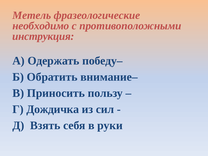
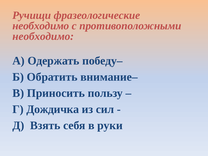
Метель: Метель -> Ручищи (32, 15)
инструкция: инструкция -> необходимо (43, 36)
